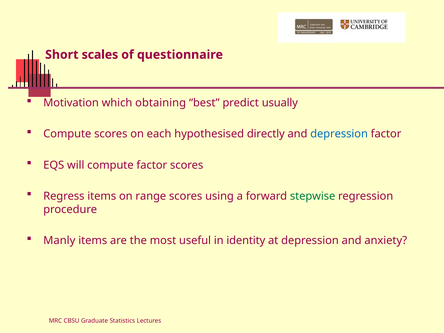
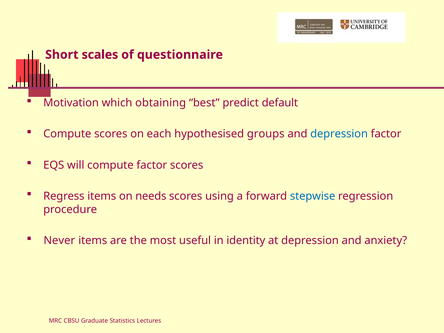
usually: usually -> default (280, 103)
directly: directly -> groups (266, 134)
range: range -> needs (151, 196)
stepwise colour: green -> blue (313, 196)
Manly: Manly -> Never (59, 241)
